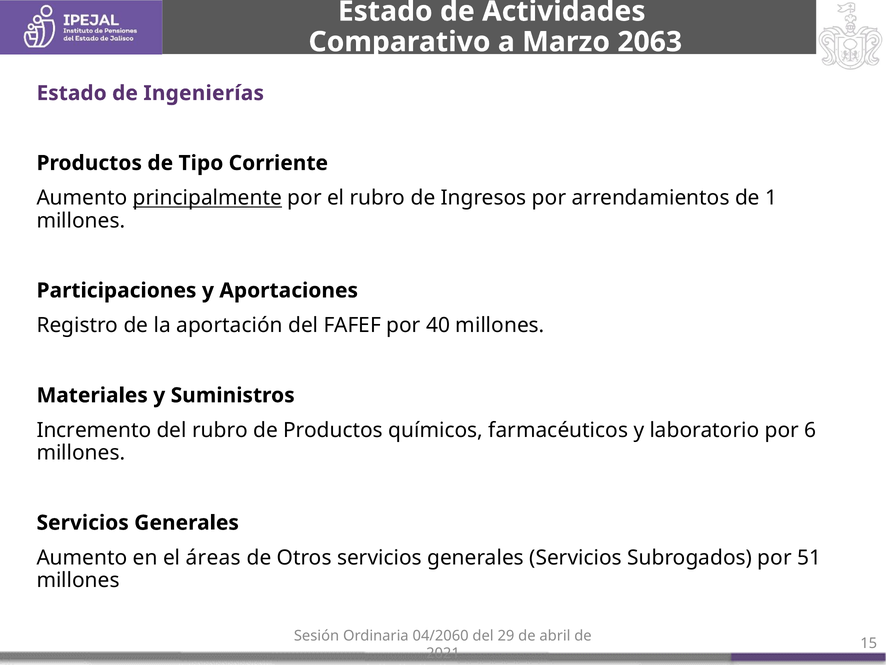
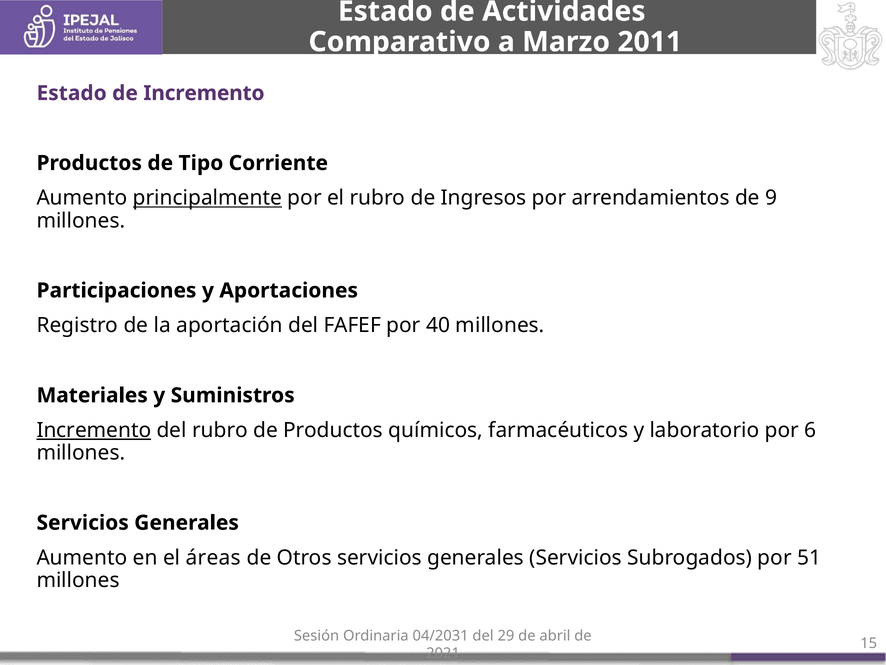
2063: 2063 -> 2011 (650, 42)
de Ingenierías: Ingenierías -> Incremento (204, 93)
1: 1 -> 9 (771, 198)
Incremento underline: none -> present (94, 430)
04/2060: 04/2060 -> 04/2031 (441, 635)
